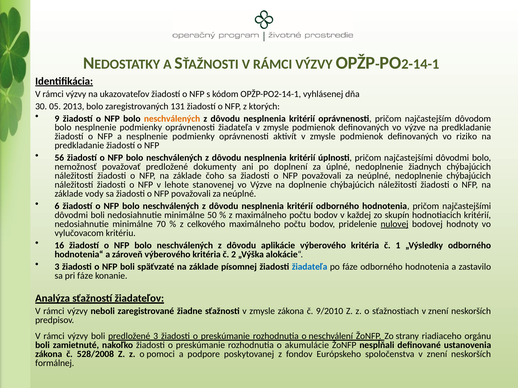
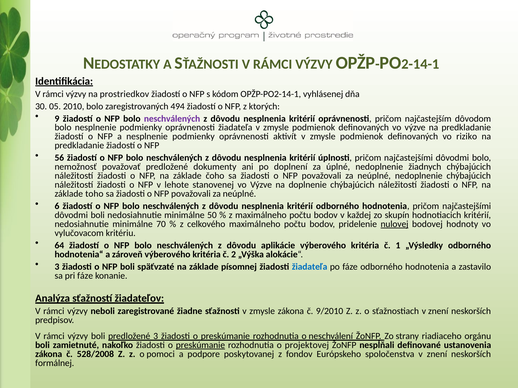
ukazovateľov: ukazovateľov -> prostriedkov (124, 94)
2013: 2013 -> 2010 (74, 106)
131: 131 -> 494 (178, 106)
neschválených colour: orange -> purple (172, 119)
vody: vody -> toho (94, 194)
16: 16 -> 64 (59, 246)
preskúmanie underline: none -> present (200, 345)
akumulácie: akumulácie -> projektovej (307, 345)
